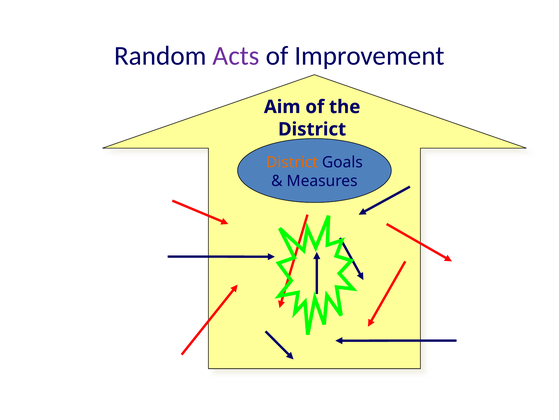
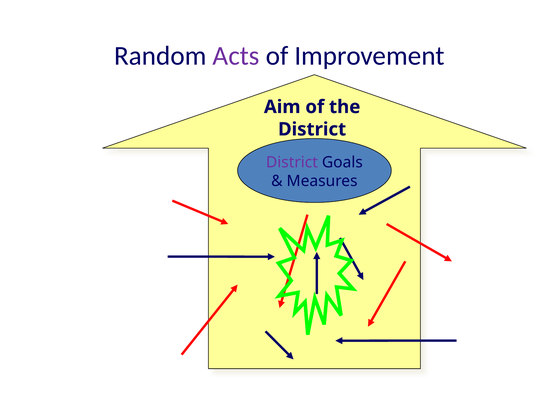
District colour: orange -> purple (292, 162)
